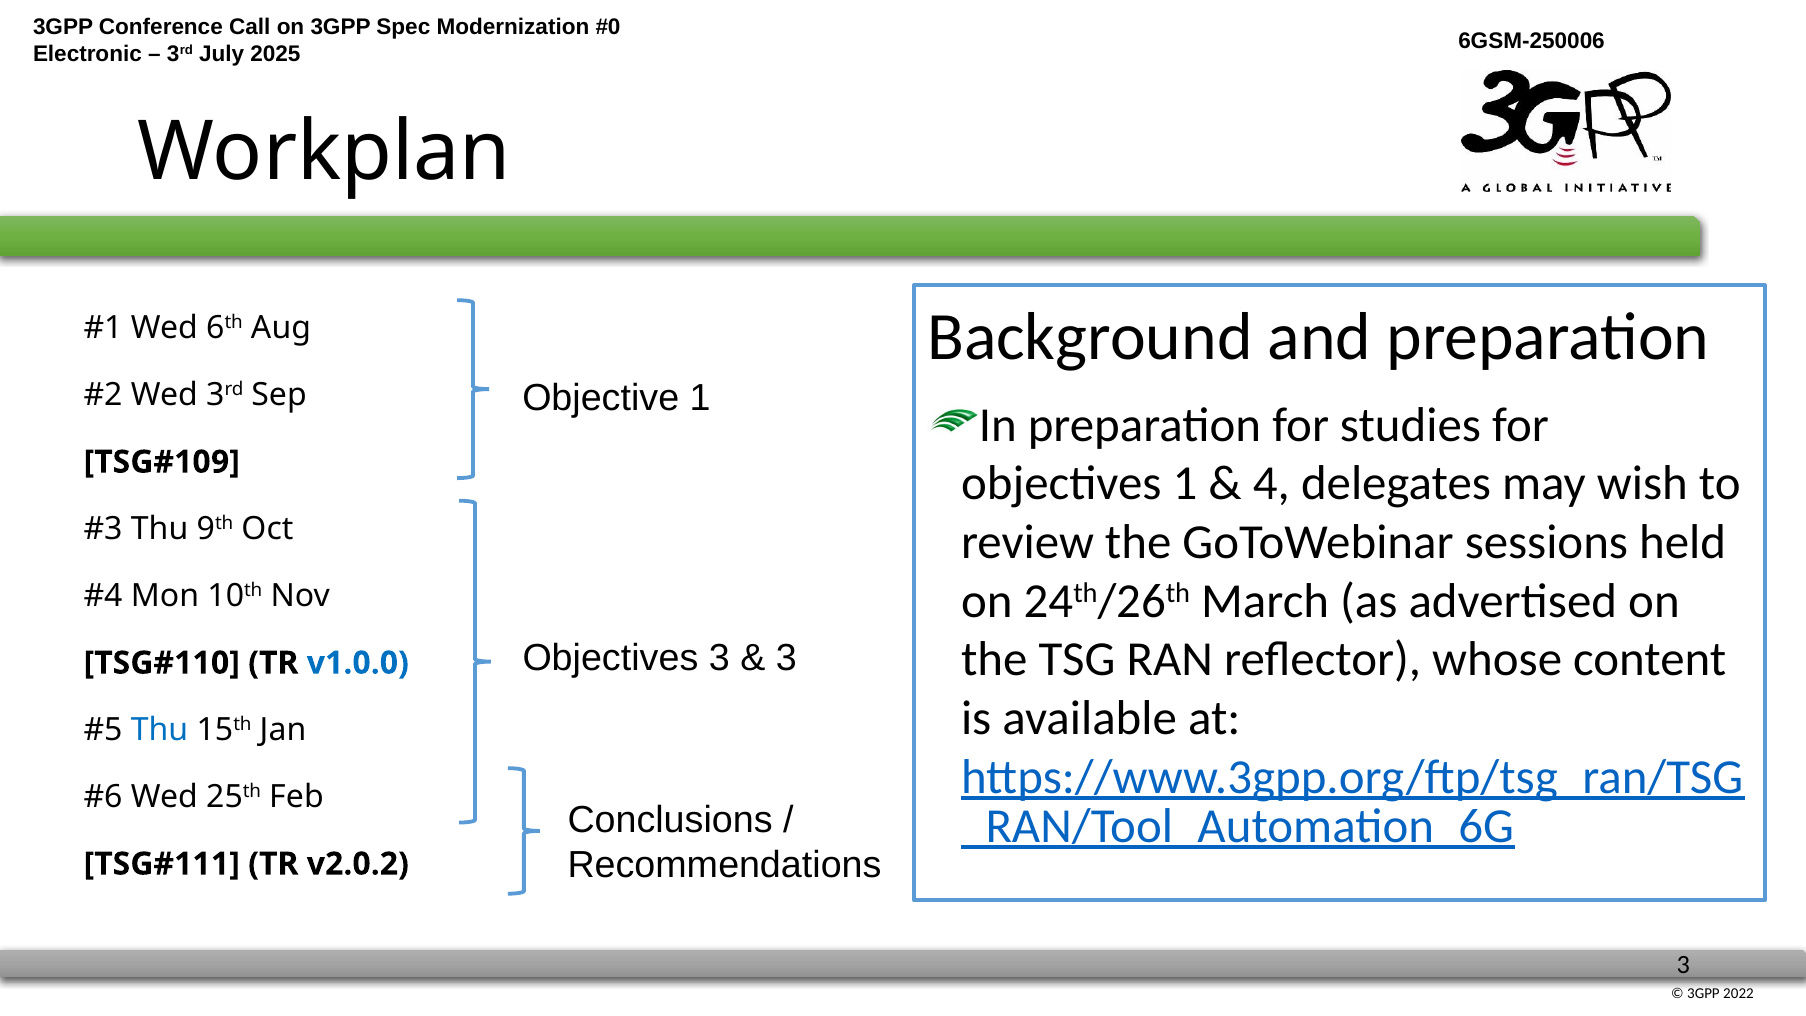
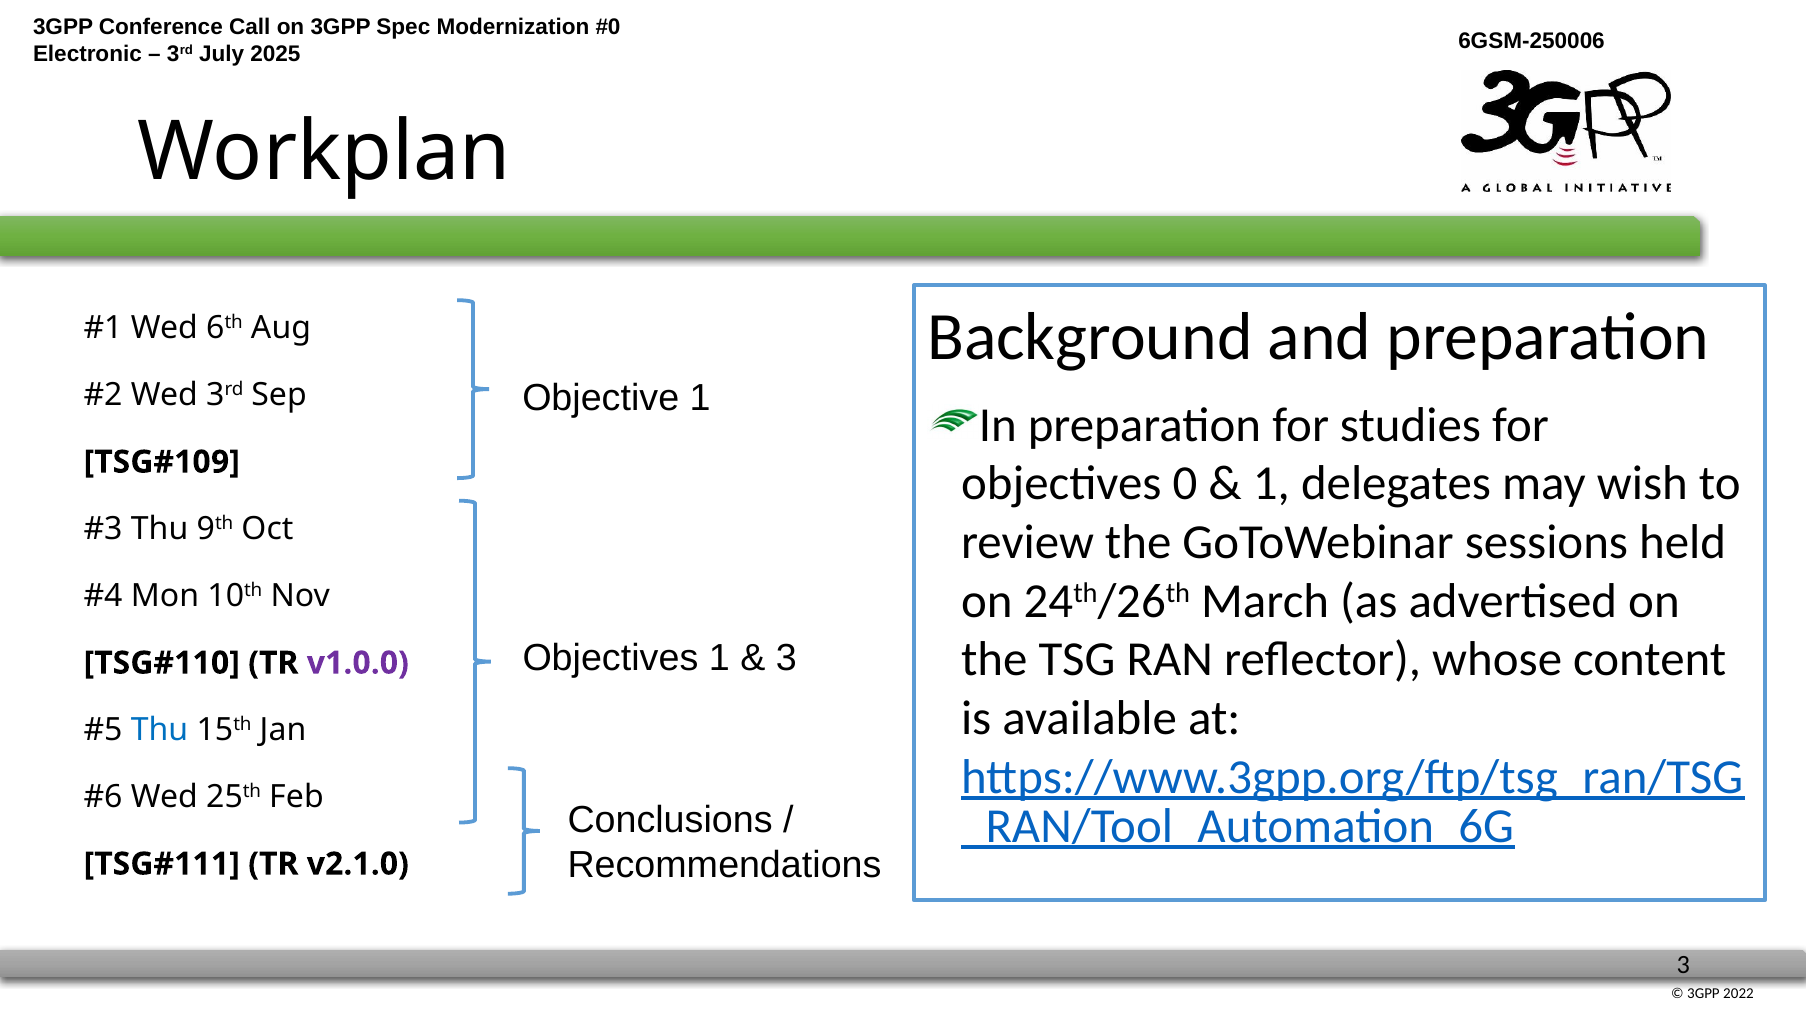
objectives 1: 1 -> 0 (1185, 484)
4: 4 -> 1 (1271, 484)
Objectives 3: 3 -> 1 (719, 658)
v1.0.0 colour: blue -> purple (358, 663)
v2.0.2: v2.0.2 -> v2.1.0 (358, 864)
